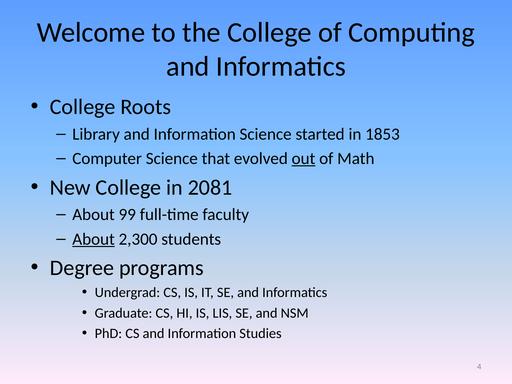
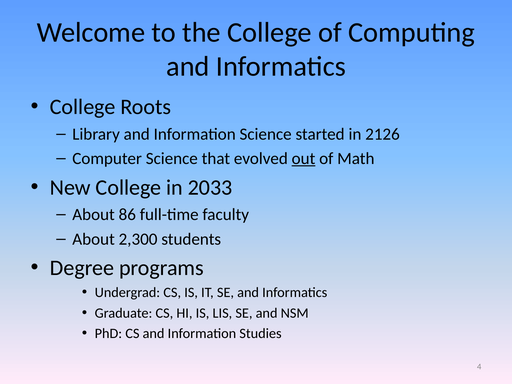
1853: 1853 -> 2126 (382, 134)
2081: 2081 -> 2033 (210, 187)
99: 99 -> 86 (127, 215)
About underline: present -> none (94, 239)
